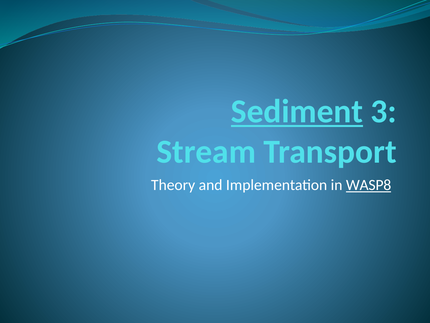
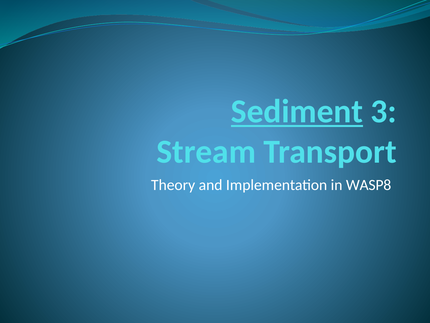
WASP8 underline: present -> none (369, 185)
